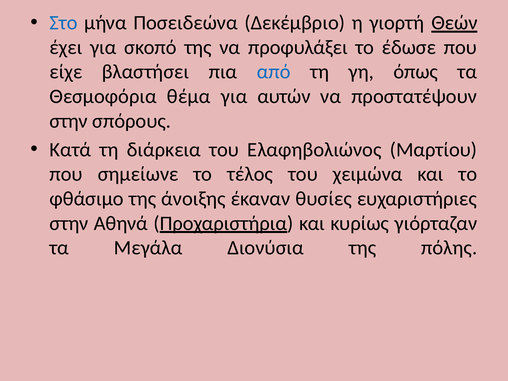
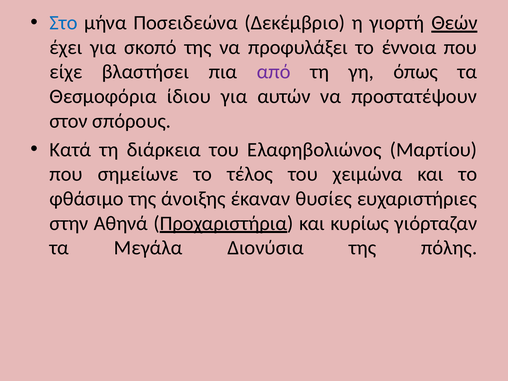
έδωσε: έδωσε -> έννοια (409, 47)
από colour: blue -> purple (274, 72)
θέμα: θέμα -> ίδιου (189, 96)
στην: στην -> στον (69, 121)
